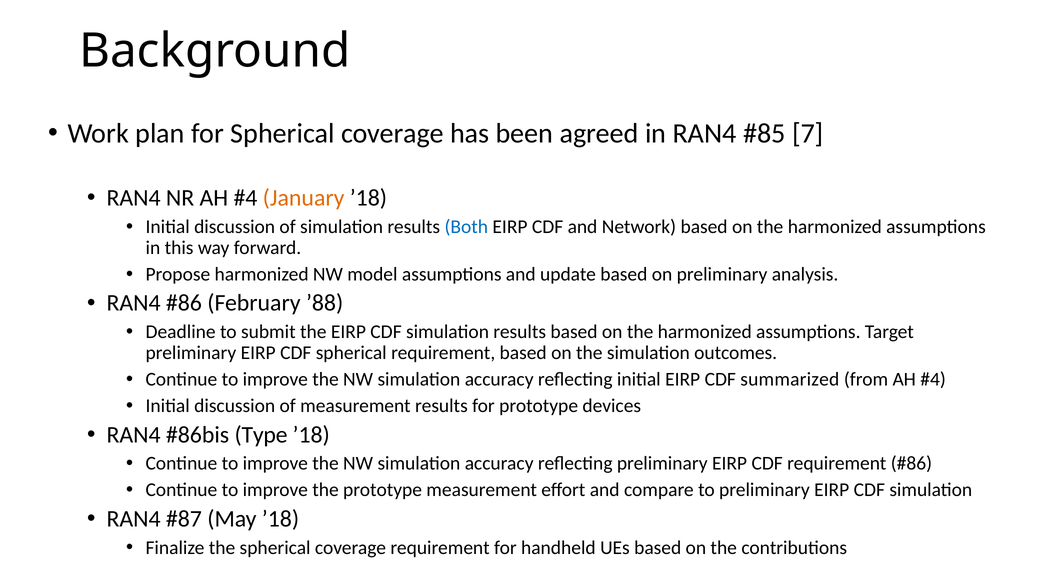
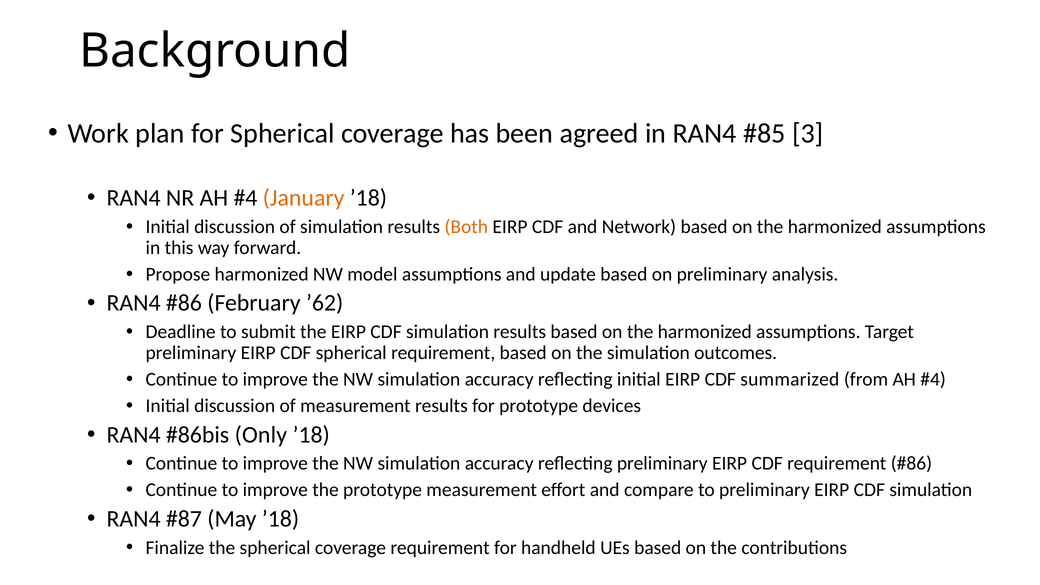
7: 7 -> 3 (808, 133)
Both colour: blue -> orange (466, 227)
’88: ’88 -> ’62 (325, 303)
Type: Type -> Only (261, 435)
